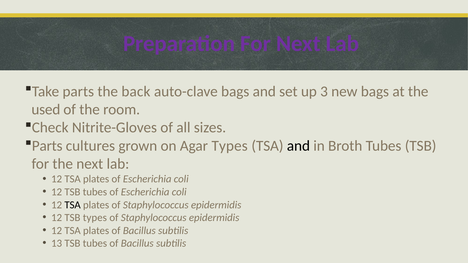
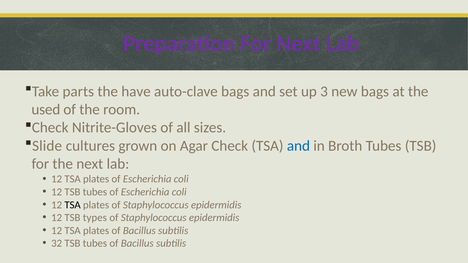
back: back -> have (136, 91)
Parts: Parts -> Slide (47, 146)
Agar Types: Types -> Check (230, 146)
and colour: black -> blue (298, 146)
13: 13 -> 32 (57, 244)
